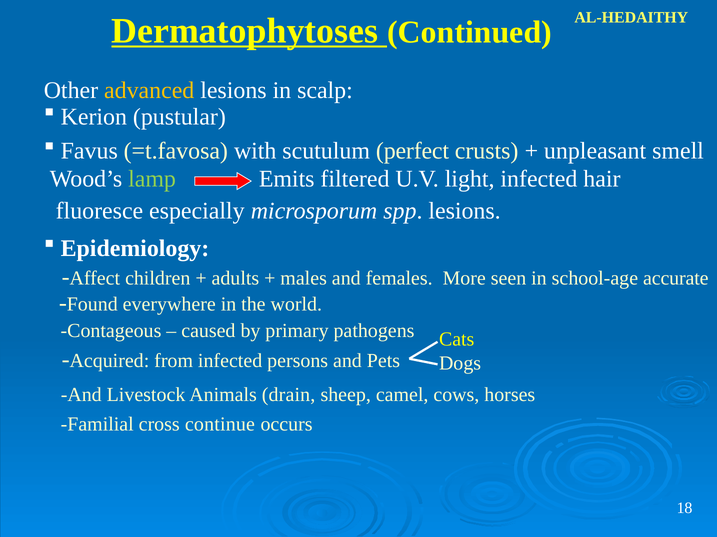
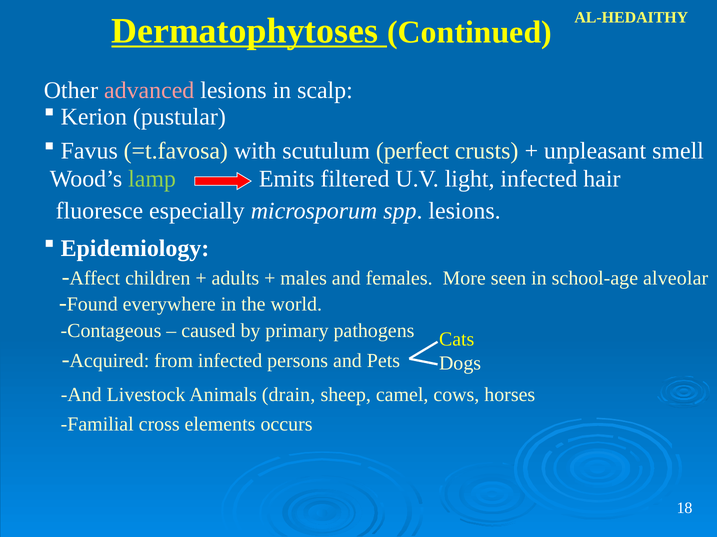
advanced colour: yellow -> pink (149, 91)
accurate: accurate -> alveolar (676, 278)
continue: continue -> elements (220, 425)
